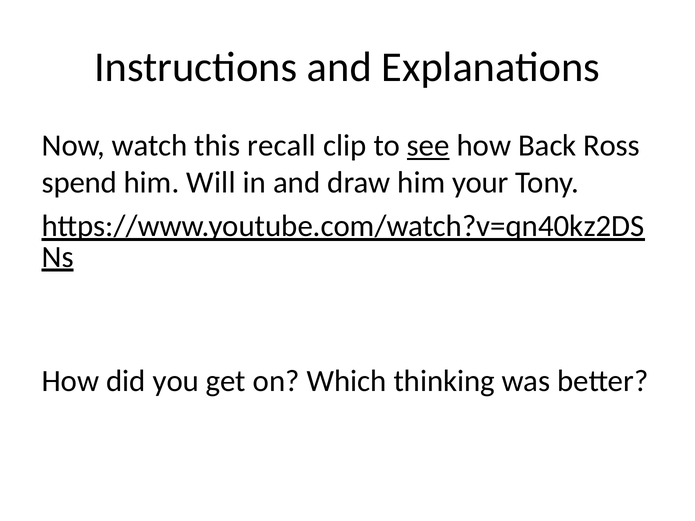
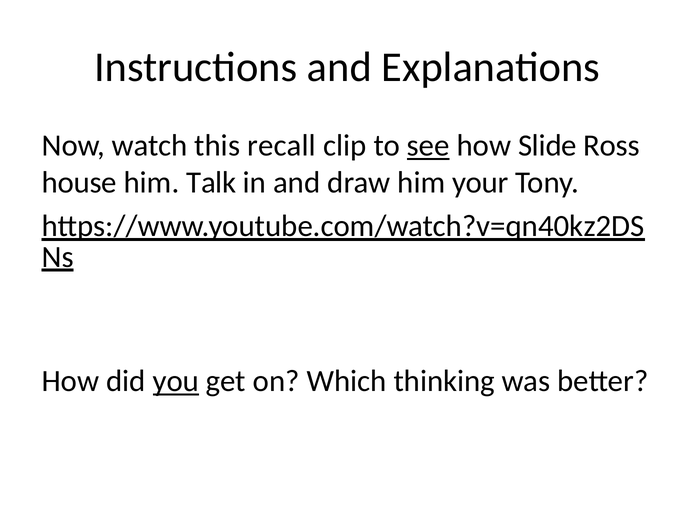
Back: Back -> Slide (547, 146)
spend: spend -> house (79, 183)
Will: Will -> Talk (211, 183)
you underline: none -> present (176, 381)
